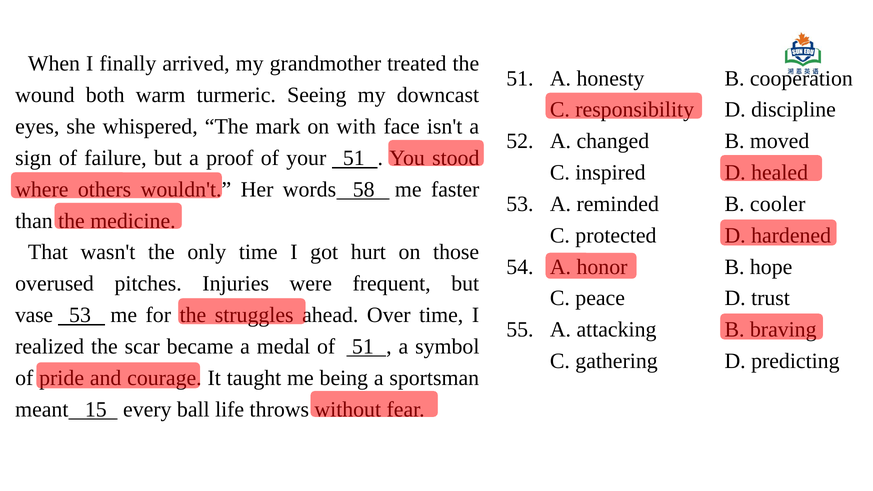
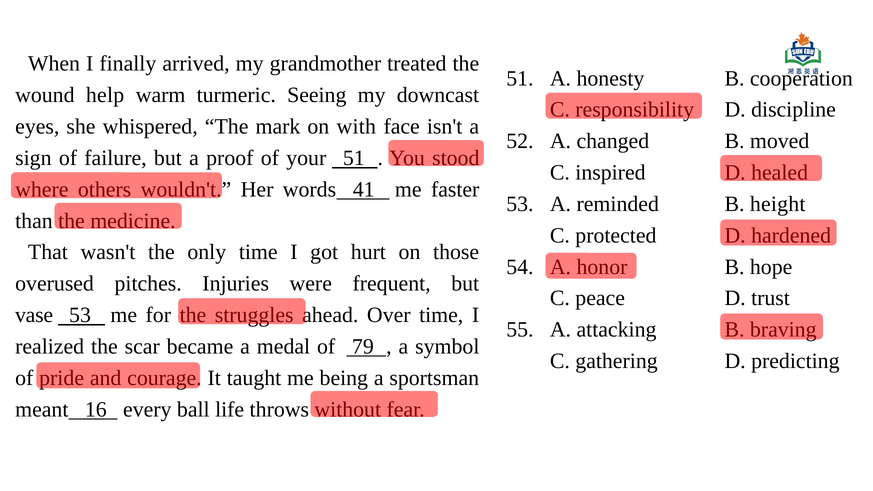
both: both -> help (105, 95)
58: 58 -> 41 (364, 189)
cooler: cooler -> height (778, 204)
of 51: 51 -> 79 (363, 347)
15: 15 -> 16 (96, 409)
